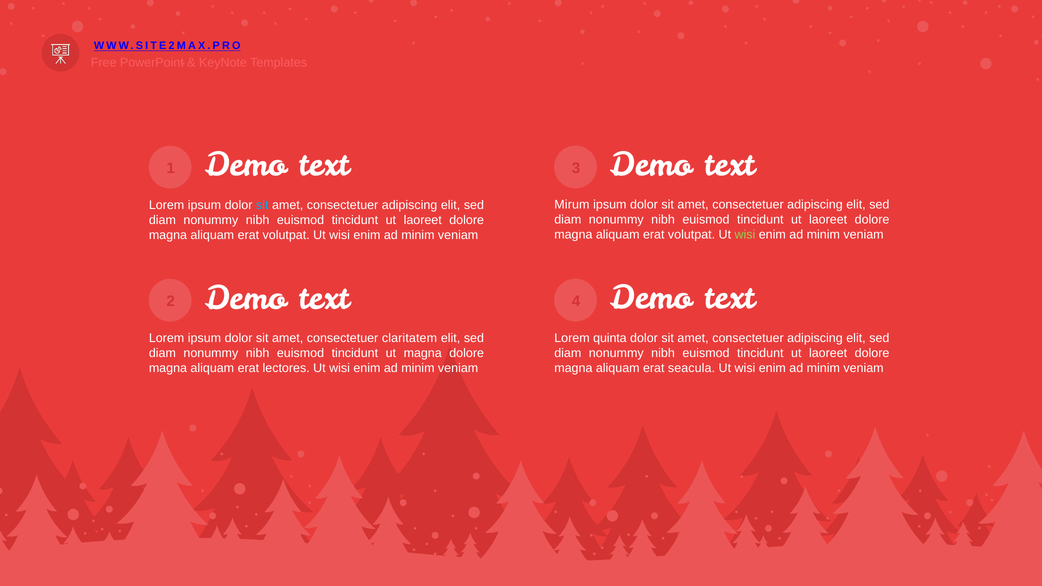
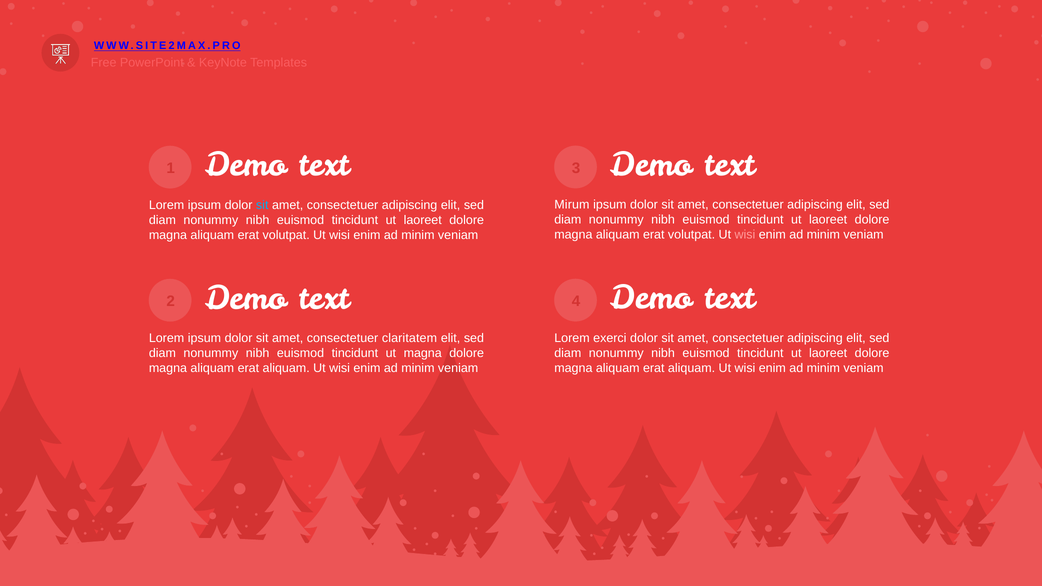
wisi colour: light green -> pink (745, 235)
quinta: quinta -> exerci (610, 338)
seacula: seacula -> aliquam (692, 368)
lectores: lectores -> aliquam (286, 368)
